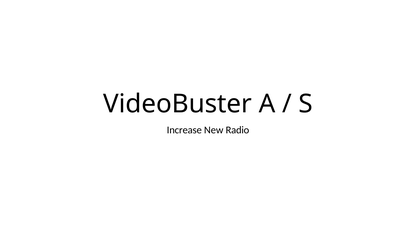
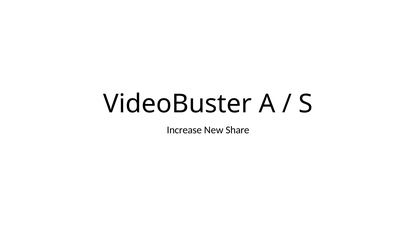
Radio: Radio -> Share (237, 130)
